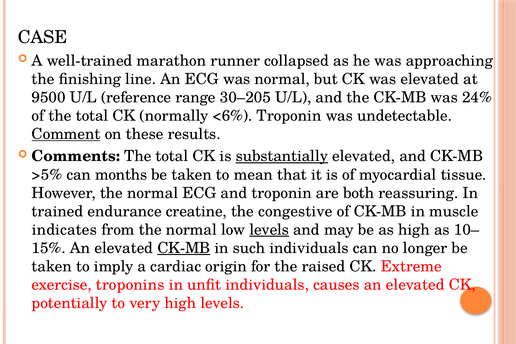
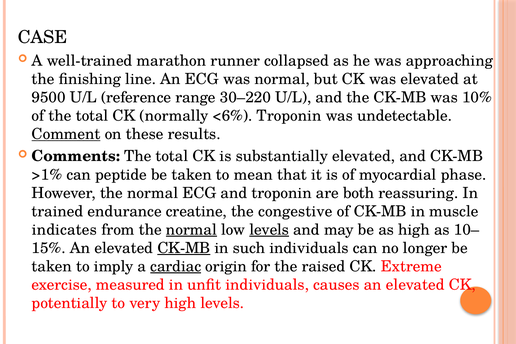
30–205: 30–205 -> 30–220 (245, 97)
24%: 24% -> 10% (477, 97)
substantially underline: present -> none (282, 156)
>5%: >5% -> >1% (47, 175)
months: months -> peptide (121, 175)
tissue: tissue -> phase (464, 175)
normal underline: none -> present (191, 230)
cardiac underline: none -> present (176, 266)
troponins: troponins -> measured (130, 285)
